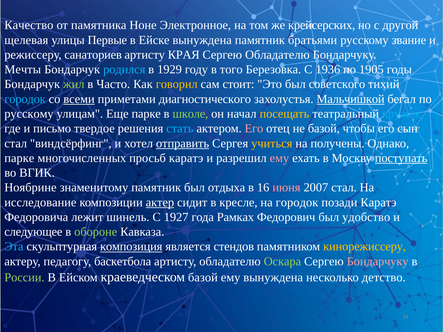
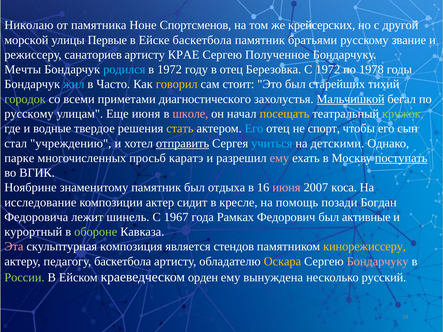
Качество: Качество -> Николаю (29, 25)
Электронное: Электронное -> Спортсменов (195, 25)
щелевая: щелевая -> морской (26, 40)
Ейске вынуждена: вынуждена -> баскетбола (202, 40)
КРАЯ: КРАЯ -> КРАЕ (184, 55)
Сергею Обладателю: Обладателю -> Полученное (277, 55)
в 1929: 1929 -> 1972 (170, 70)
в того: того -> отец (231, 70)
С 1936: 1936 -> 1972 (328, 70)
1905: 1905 -> 1978 (371, 70)
жил colour: light green -> light blue (74, 84)
советского: советского -> старейших (337, 84)
городок colour: light blue -> light green (25, 99)
всеми underline: present -> none (79, 99)
Еще парке: парке -> июня (146, 114)
школе colour: light green -> pink (190, 114)
кружок colour: light blue -> light green (403, 114)
письмо: письмо -> водные (52, 129)
стать colour: light blue -> yellow (180, 129)
Его colour: pink -> light blue (254, 129)
не базой: базой -> спорт (324, 129)
виндсёрфинг: виндсёрфинг -> учреждению (71, 143)
учиться colour: yellow -> light blue (272, 143)
получены: получены -> детскими (337, 143)
2007 стал: стал -> коса (344, 188)
актер underline: present -> none (160, 202)
на городок: городок -> помощь (297, 202)
позади Каратэ: Каратэ -> Богдан (379, 202)
1927: 1927 -> 1967 (176, 217)
удобство: удобство -> активные (366, 217)
следующее: следующее -> курортный (33, 232)
Эта colour: light blue -> pink (14, 247)
композиция underline: present -> none (131, 247)
Оскара colour: light green -> yellow (282, 262)
краеведческом базой: базой -> орден (203, 278)
детство: детство -> русский (384, 278)
